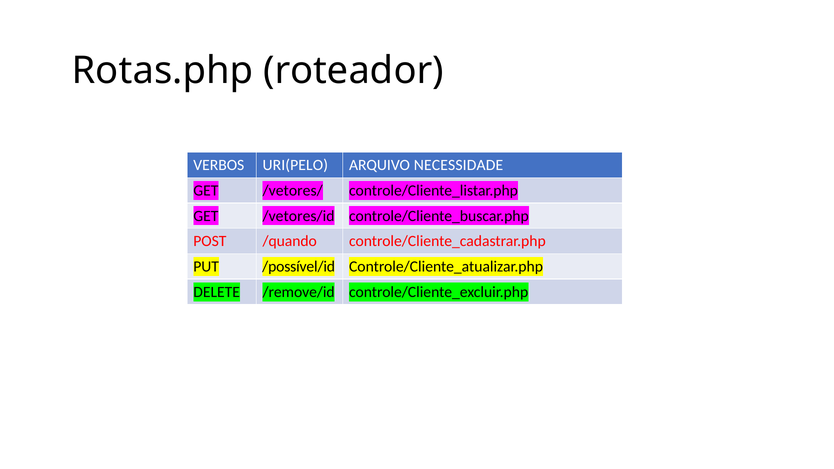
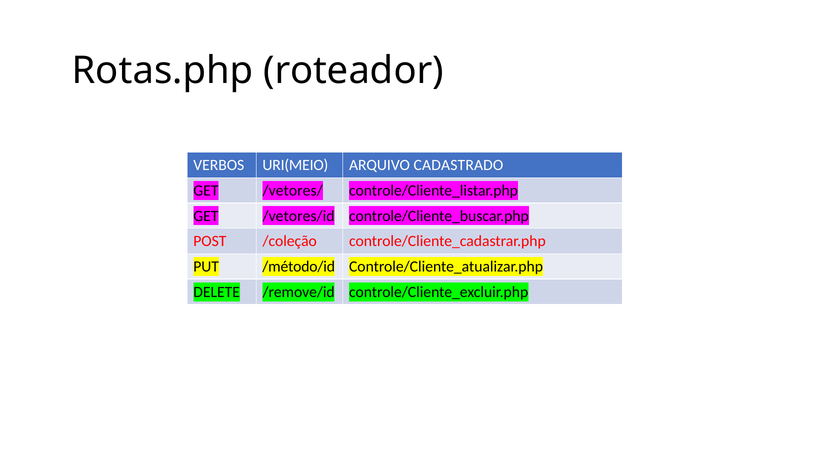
URI(PELO: URI(PELO -> URI(MEIO (295, 165)
NECESSIDADE: NECESSIDADE -> CADASTRADO (458, 165)
/quando: /quando -> /coleção (290, 241)
/possível/id: /possível/id -> /método/id (299, 267)
